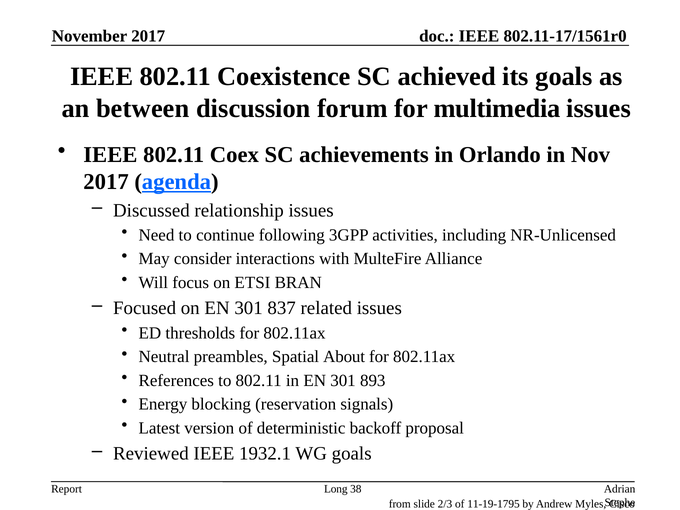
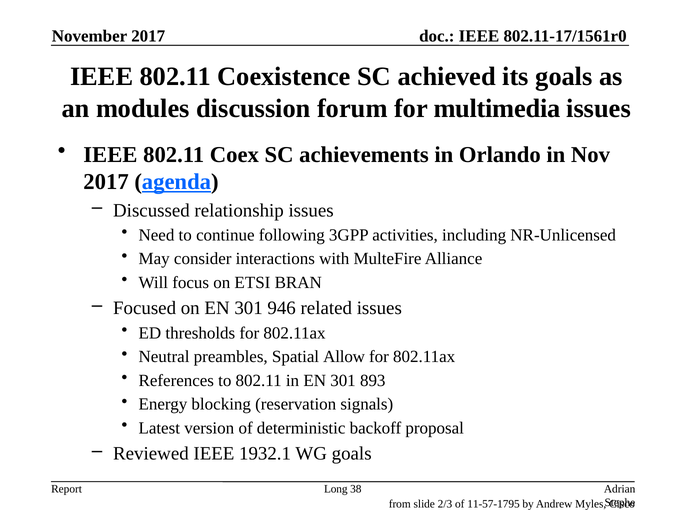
between: between -> modules (143, 108)
837: 837 -> 946 (282, 308)
About: About -> Allow (344, 357)
11-19-1795: 11-19-1795 -> 11-57-1795 (493, 504)
